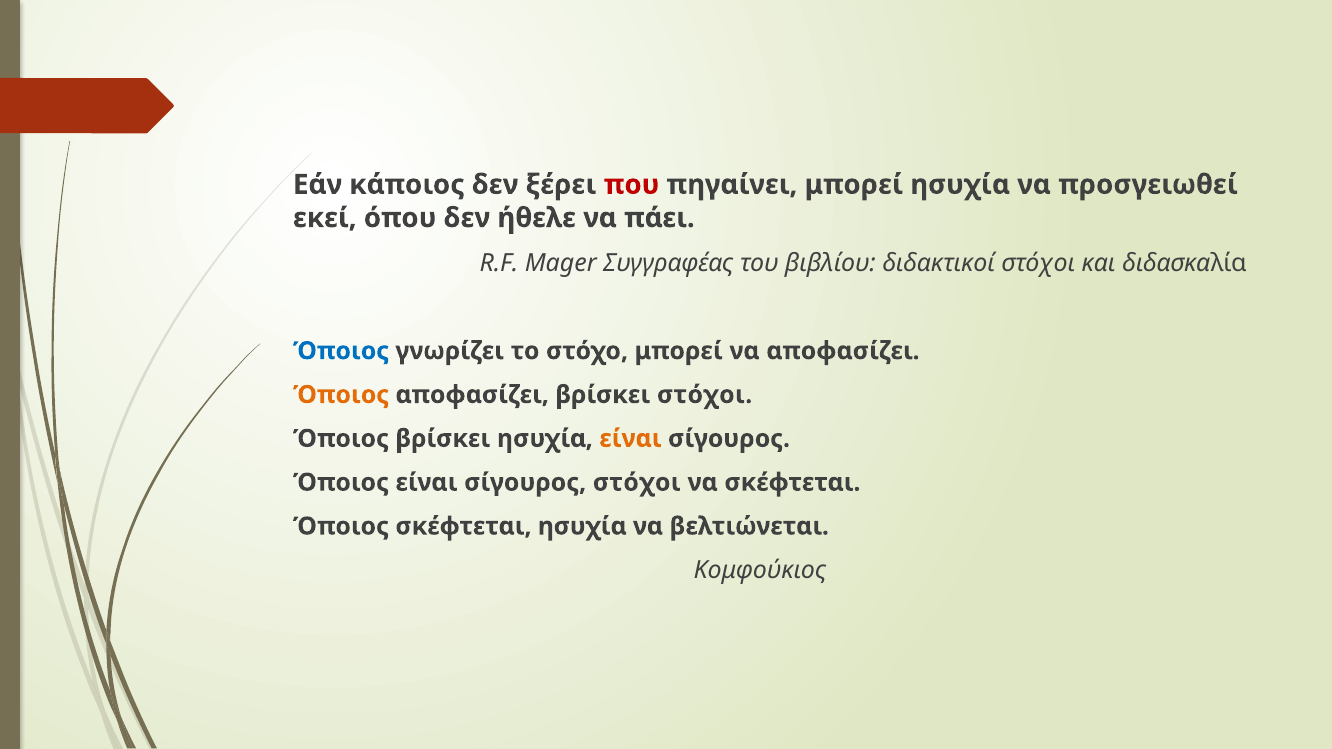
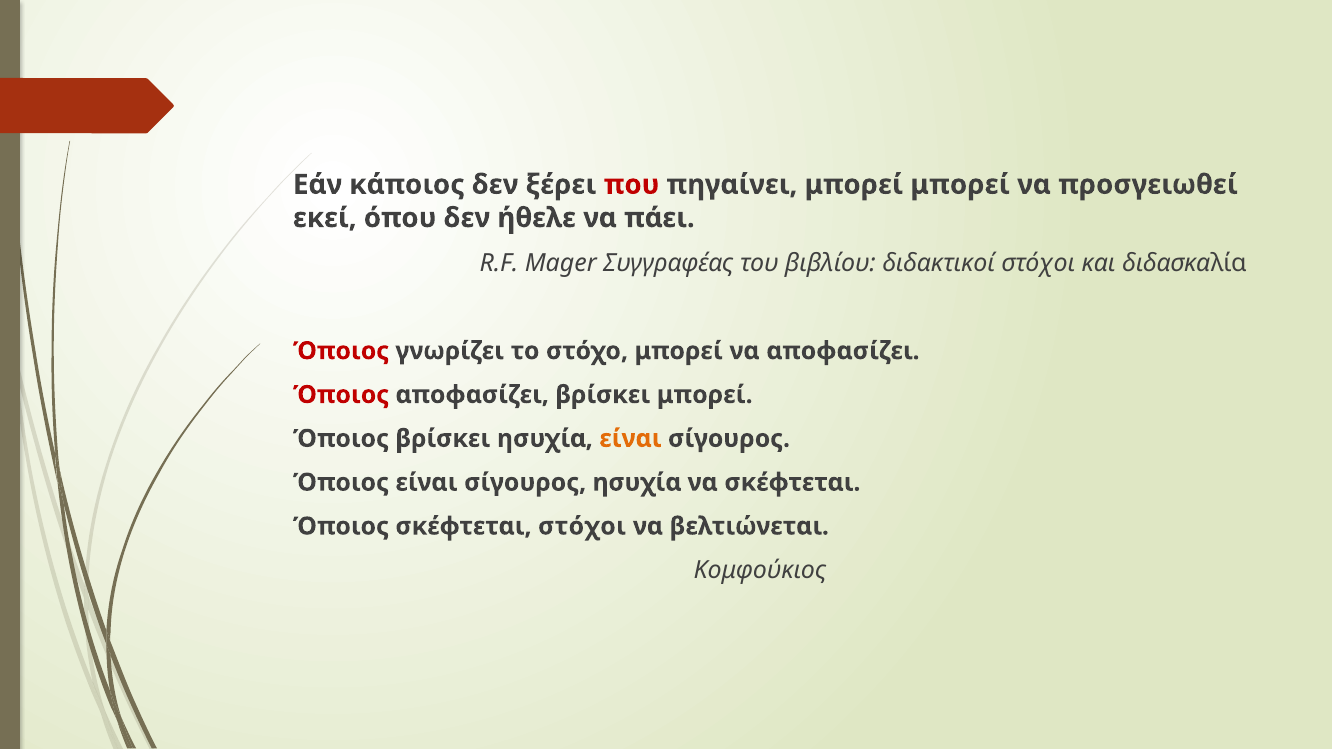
μπορεί ησυχία: ησυχία -> μπορεί (960, 185)
Όποιος colour: blue -> red (341, 351)
Όποιος colour: orange -> red (341, 395)
βρίσκει στόχοι: στόχοι -> μπορεί (705, 395)
σίγουρος στόχοι: στόχοι -> ησυχία (637, 483)
σκέφτεται ησυχία: ησυχία -> στόχοι (582, 526)
